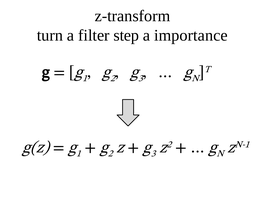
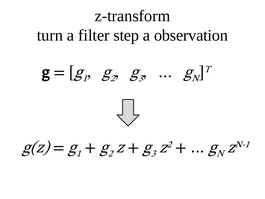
importance: importance -> observation (191, 35)
